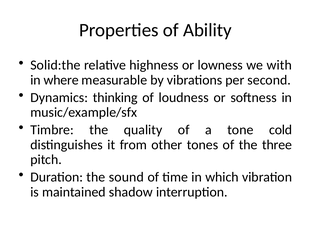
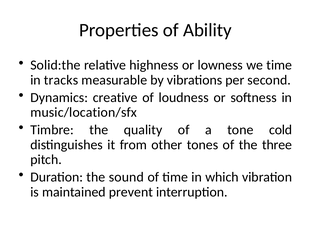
we with: with -> time (279, 65)
where: where -> tracks (61, 80)
thinking: thinking -> creative (115, 98)
music/example/sfx: music/example/sfx -> music/location/sfx (84, 113)
shadow: shadow -> prevent (131, 192)
